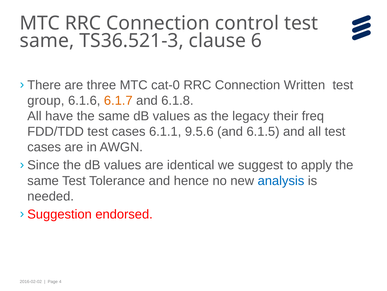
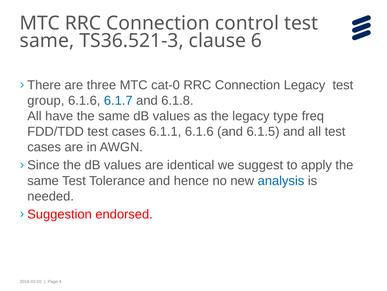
Connection Written: Written -> Legacy (305, 85)
6.1.7 colour: orange -> blue (118, 100)
their: their -> type (286, 116)
6.1.1 9.5.6: 9.5.6 -> 6.1.6 (199, 131)
